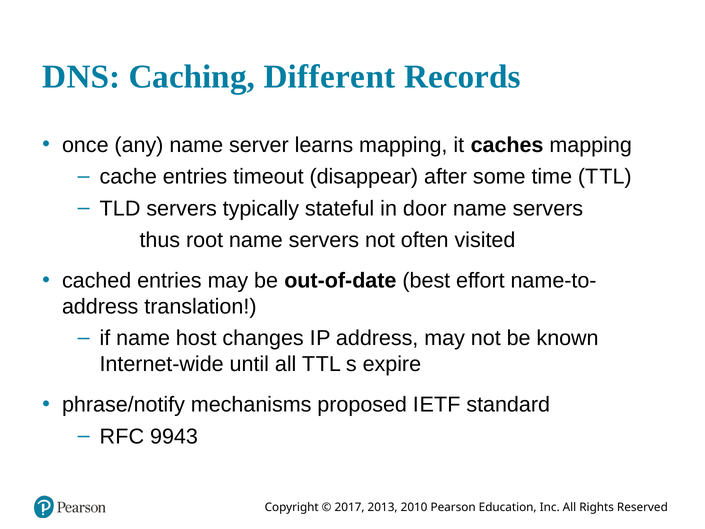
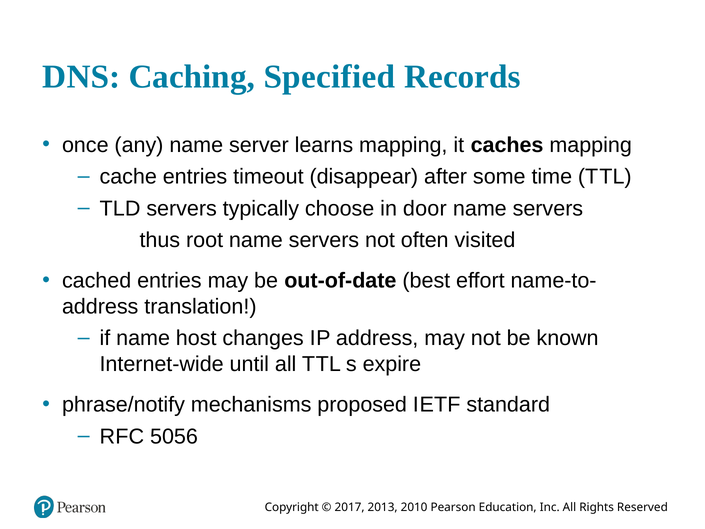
Different: Different -> Specified (330, 76)
stateful: stateful -> choose (340, 208)
9943: 9943 -> 5056 (174, 436)
